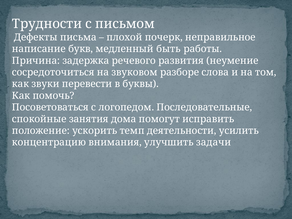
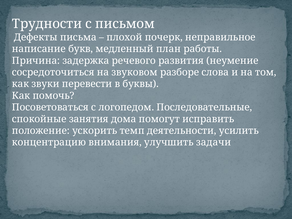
быть: быть -> план (168, 49)
